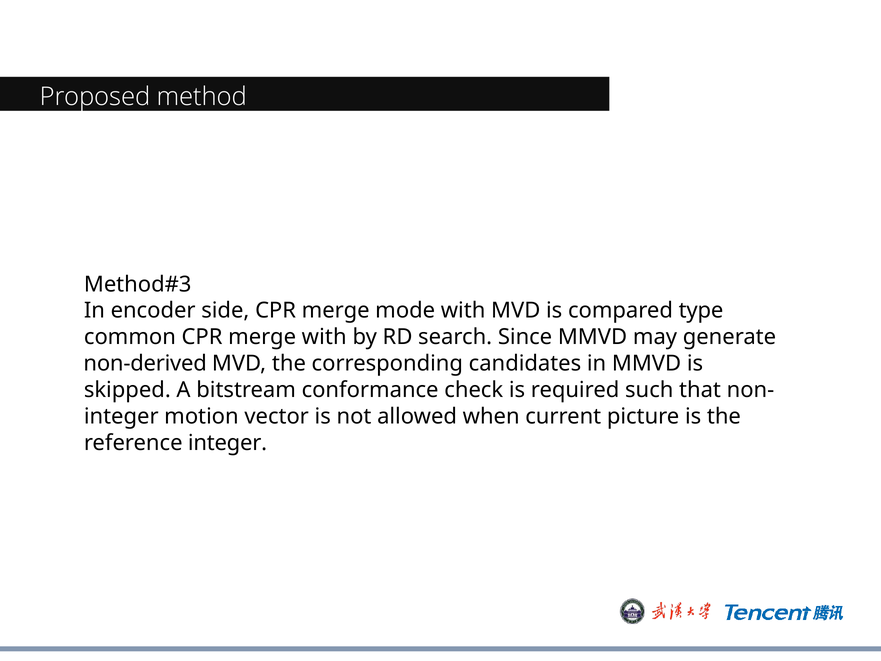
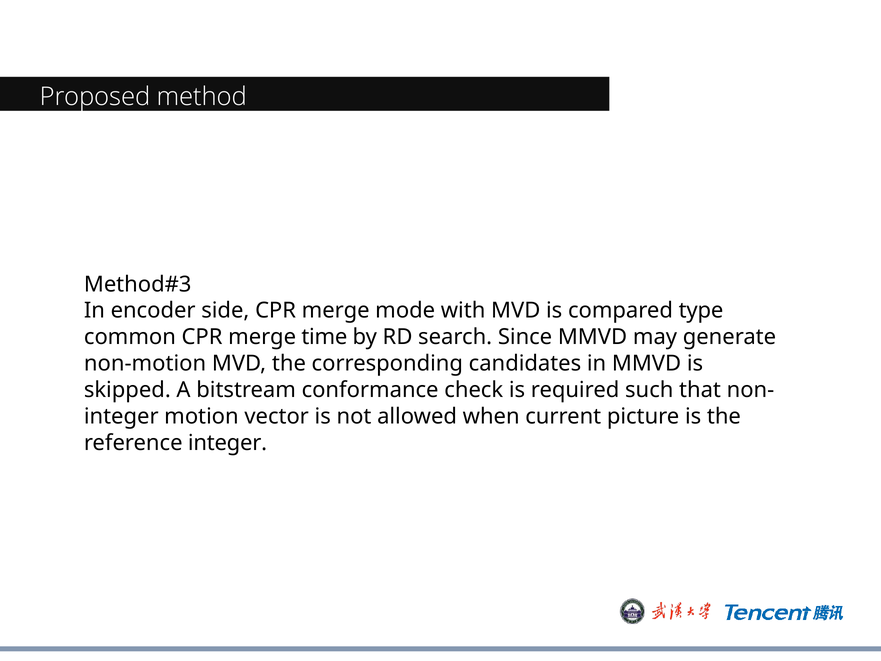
merge with: with -> time (324, 337)
non-derived: non-derived -> non-motion (145, 363)
